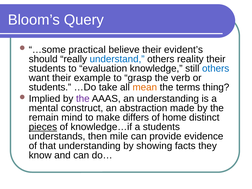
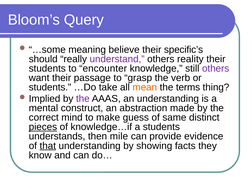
practical: practical -> meaning (87, 50)
evident’s: evident’s -> specific’s (184, 50)
understand colour: blue -> purple (117, 59)
evaluation: evaluation -> encounter (103, 68)
others colour: blue -> purple (216, 68)
example: example -> passage (92, 78)
remain: remain -> correct (44, 118)
differs: differs -> guess (136, 118)
home: home -> same (174, 118)
that underline: none -> present (48, 146)
